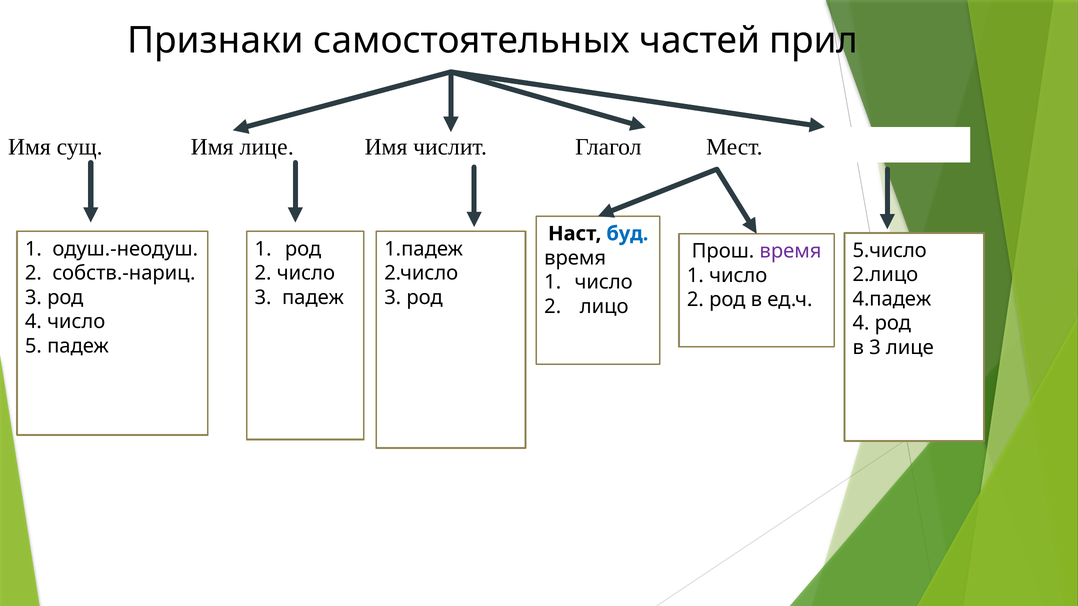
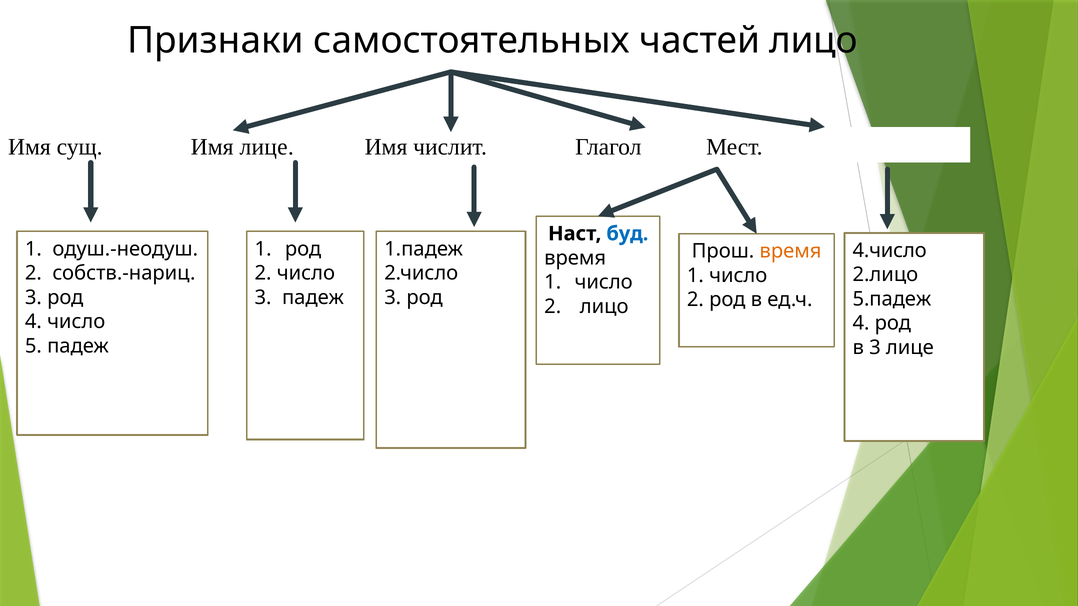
частей прил: прил -> лицо (814, 41)
5.число: 5.число -> 4.число (890, 251)
время colour: purple -> orange (791, 251)
4.падеж: 4.падеж -> 5.падеж (892, 299)
